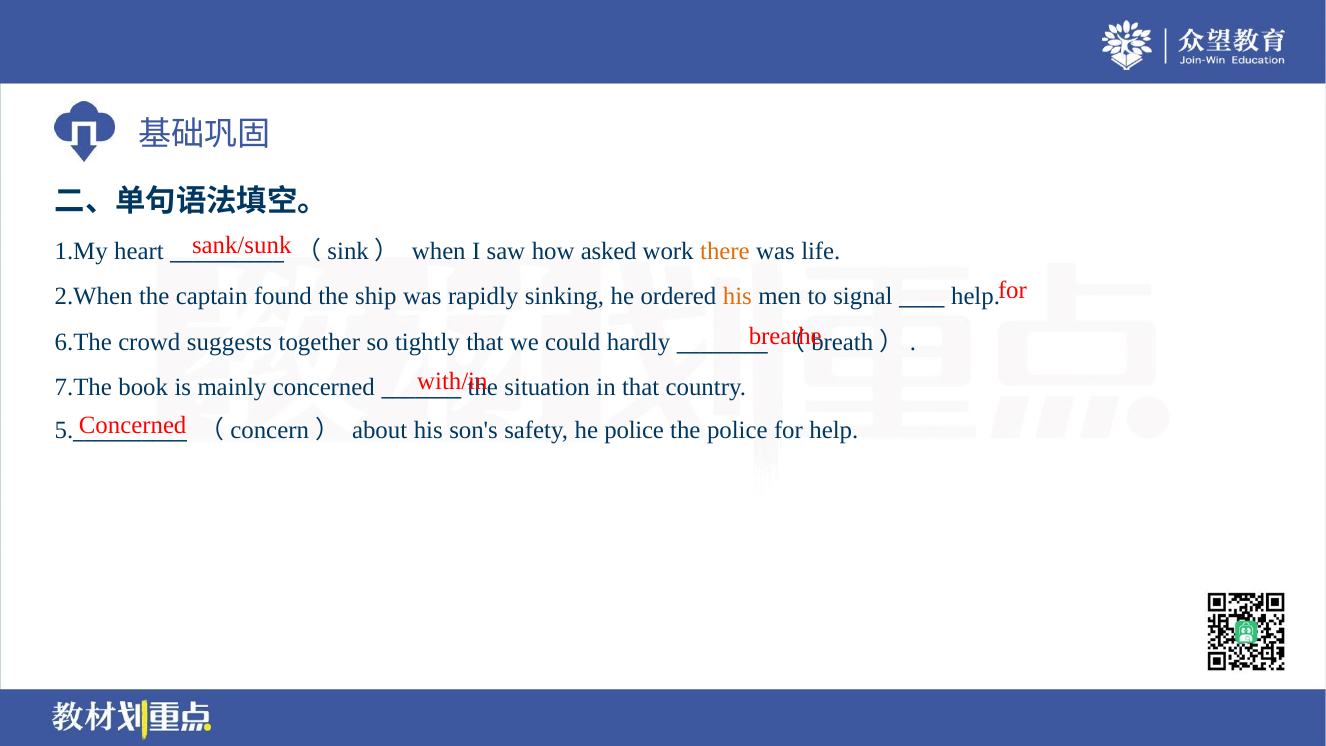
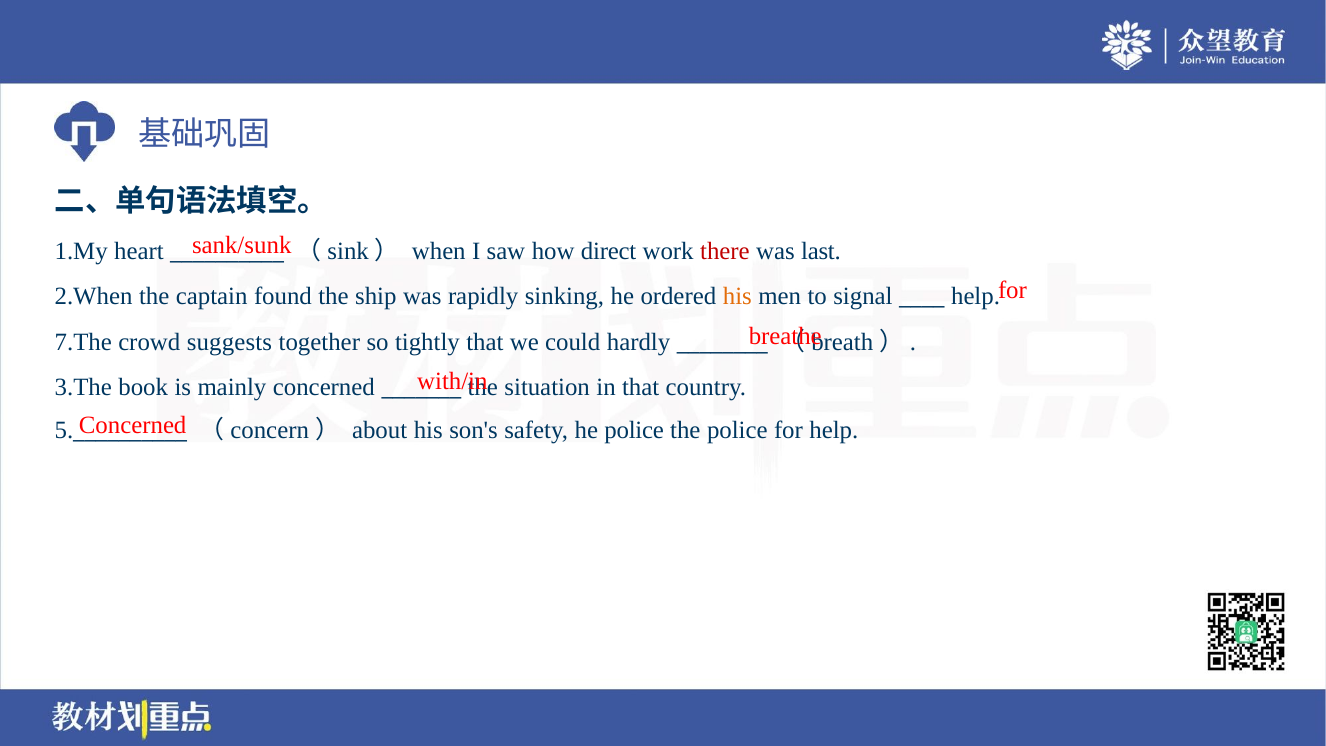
asked: asked -> direct (609, 251)
there colour: orange -> red (725, 251)
life: life -> last (821, 251)
6.The: 6.The -> 7.The (83, 342)
7.The: 7.The -> 3.The (83, 388)
